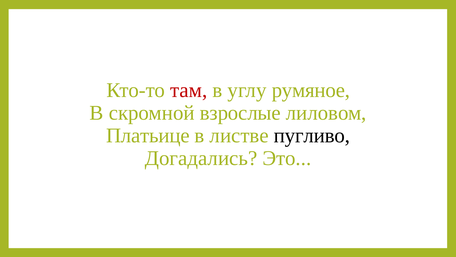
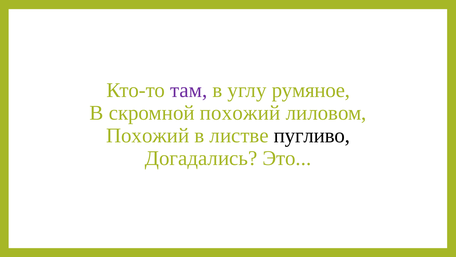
там colour: red -> purple (189, 90)
скромной взрослые: взрослые -> похожий (240, 113)
Платьице: Платьице -> Похожий (148, 135)
